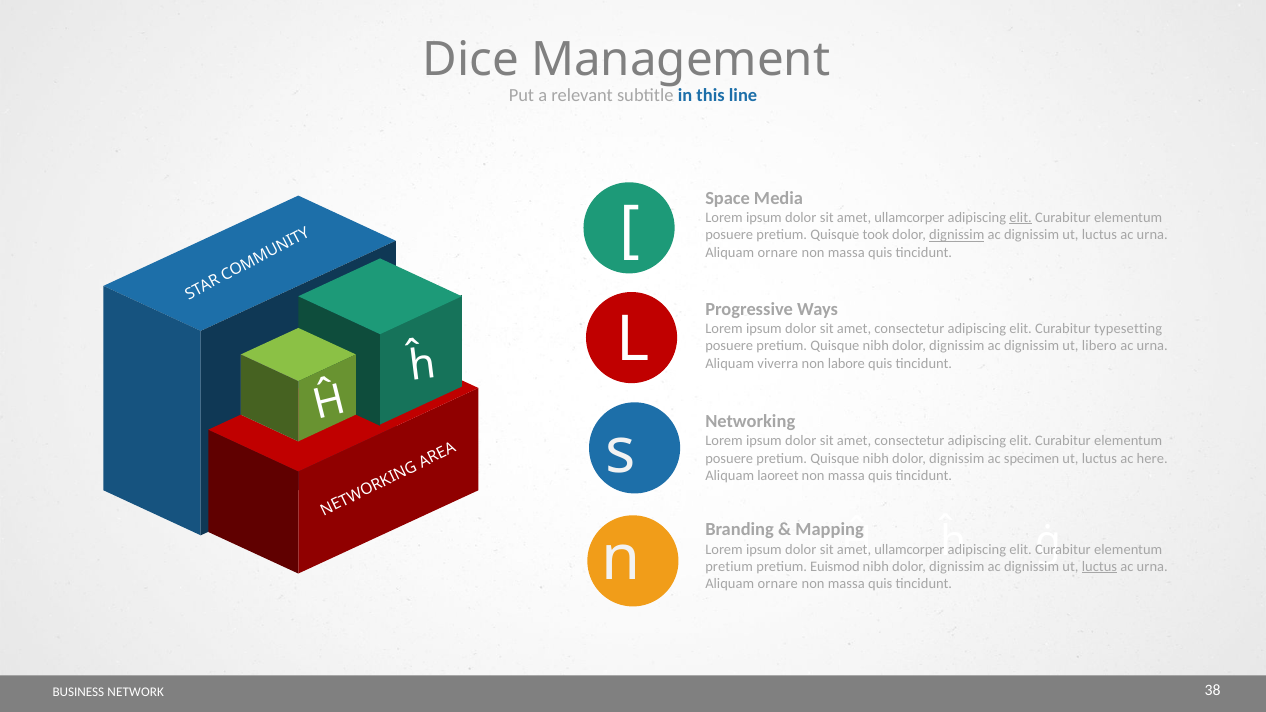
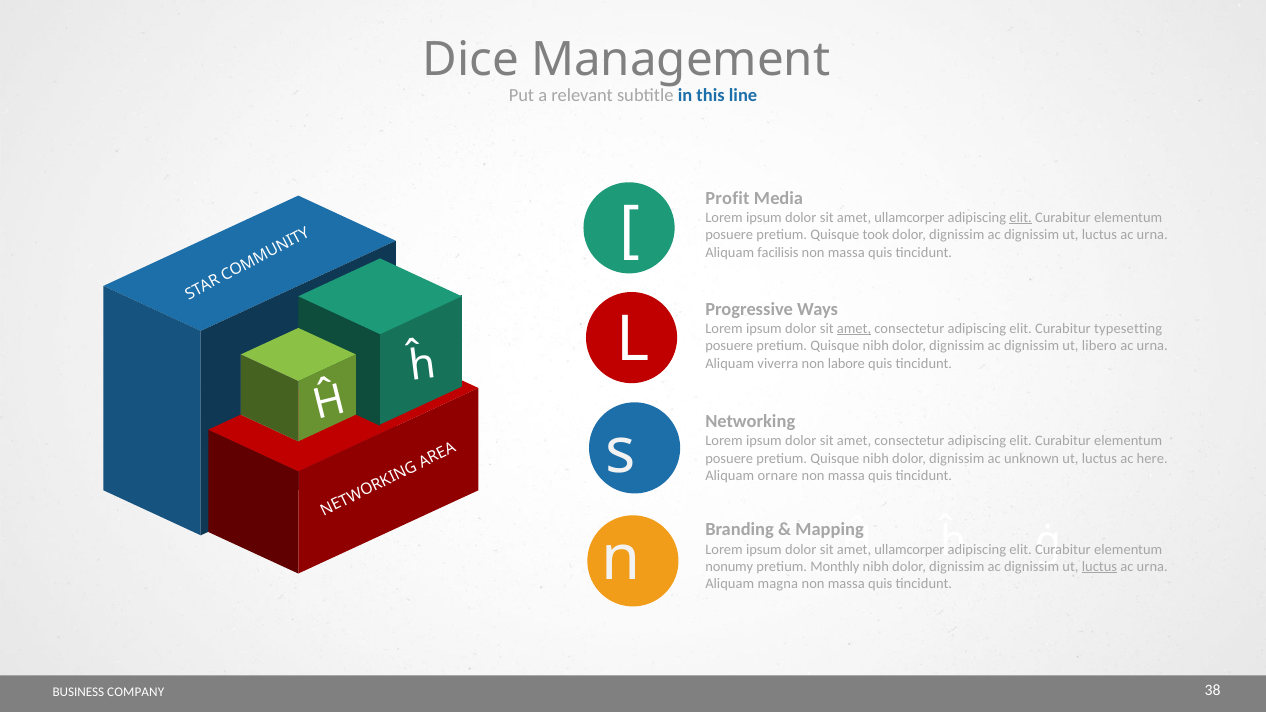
Space: Space -> Profit (727, 198)
dignissim underline: present -> none (957, 235)
ornare: ornare -> facilisis (778, 252)
amet underline: none -> present (854, 329)
specimen: specimen -> unknown (1032, 459)
laoreet: laoreet -> ornare (778, 476)
pretium: pretium -> nonumy (729, 567)
Euismod: Euismod -> Monthly (835, 567)
ornare: ornare -> magna (778, 584)
NETWORK: NETWORK -> COMPANY (136, 692)
